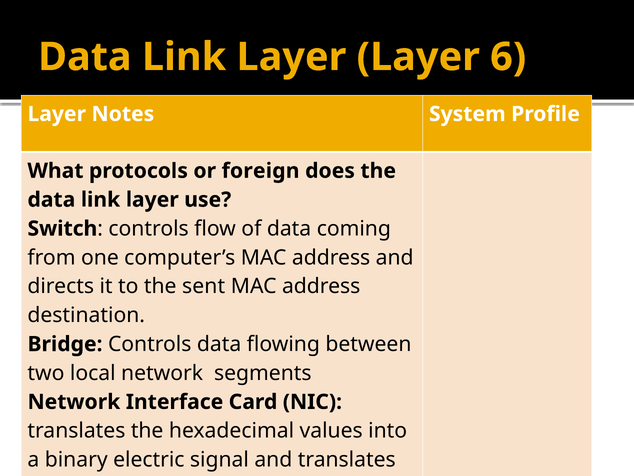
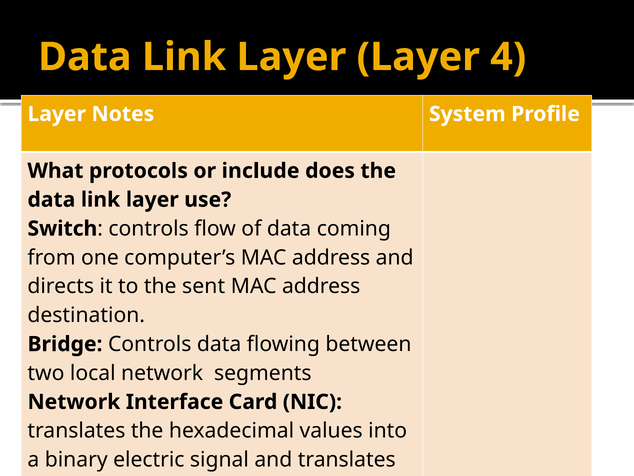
6: 6 -> 4 (508, 57)
foreign: foreign -> include (261, 171)
